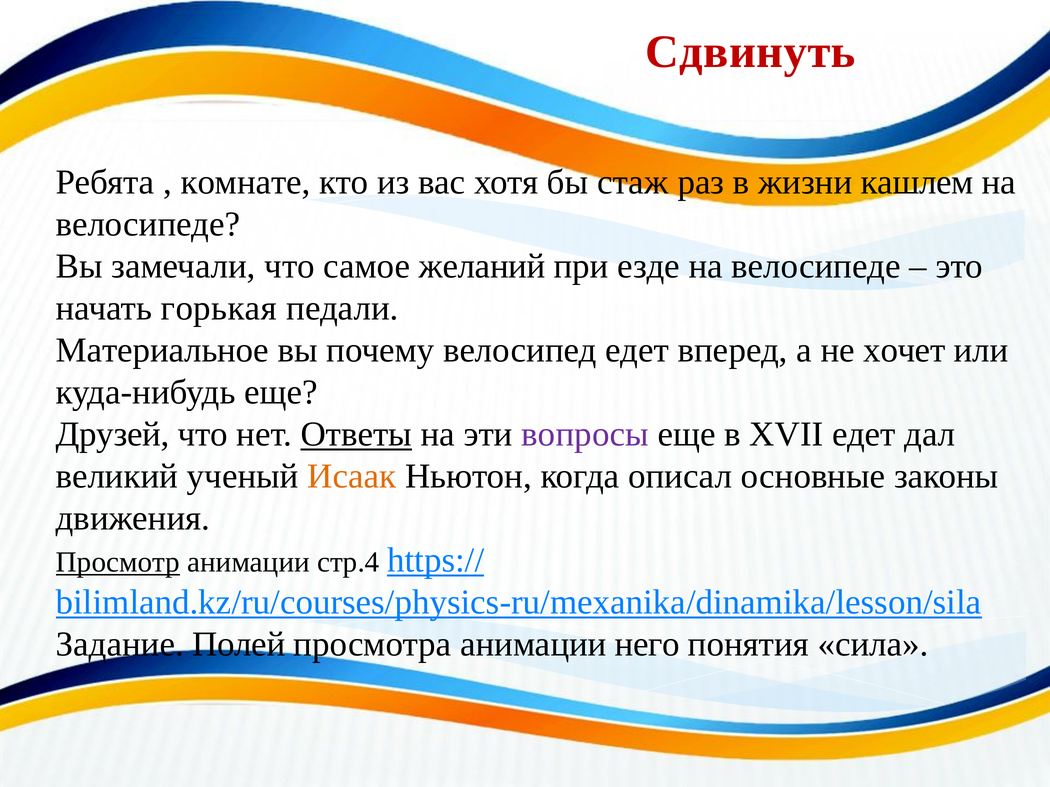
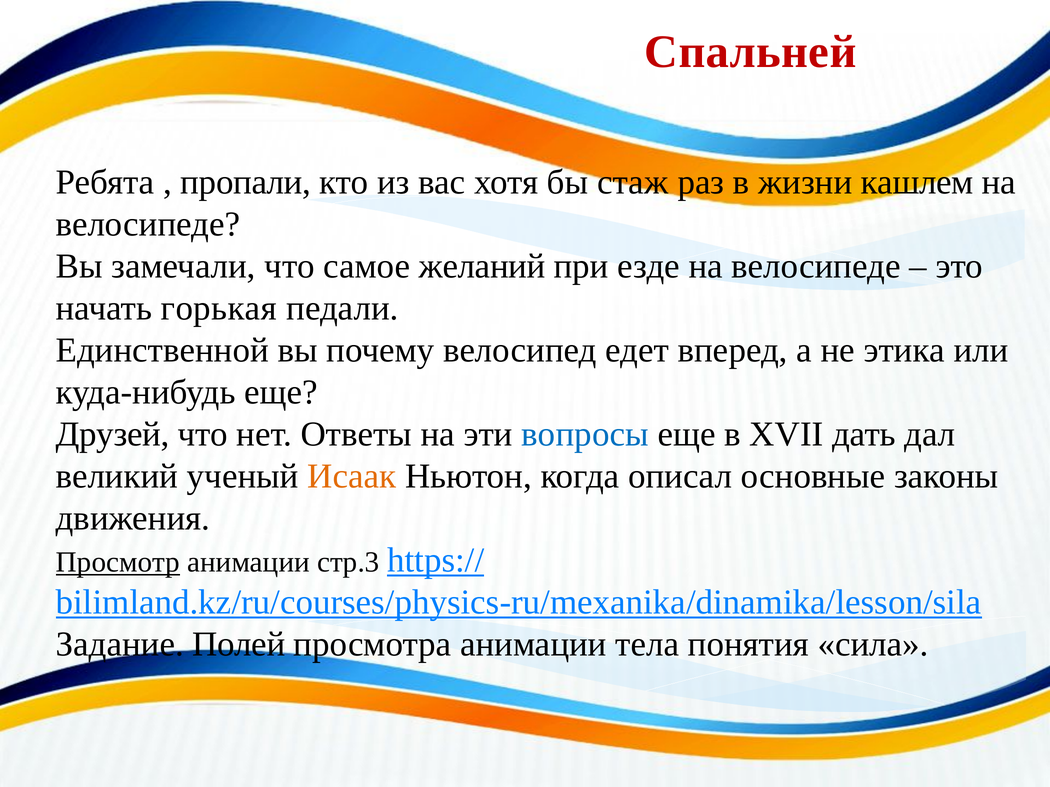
Сдвинуть: Сдвинуть -> Спальней (750, 52)
комнате: комнате -> пропали (246, 183)
Материальное: Материальное -> Единственной (162, 351)
хочет: хочет -> этика (904, 351)
Ответы underline: present -> none (356, 435)
вопросы colour: purple -> blue (585, 435)
XVII едет: едет -> дать (864, 435)
стр.4: стр.4 -> стр.3 (348, 562)
него: него -> тела (647, 645)
